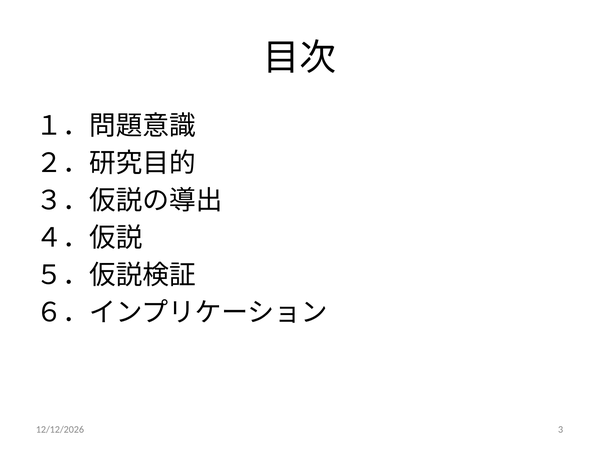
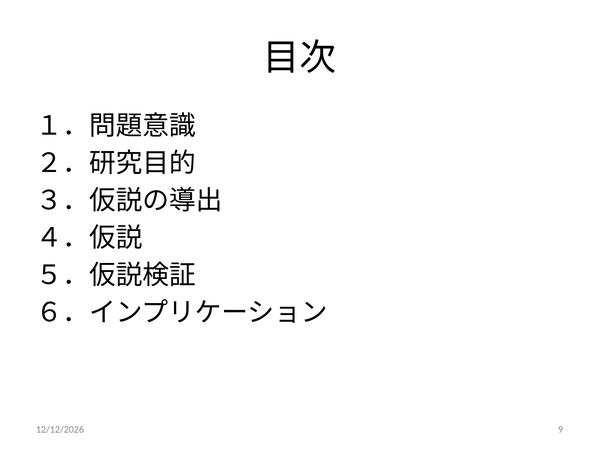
3: 3 -> 9 (561, 429)
